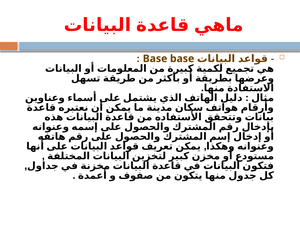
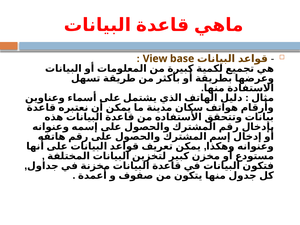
Base: Base -> View (155, 59)
